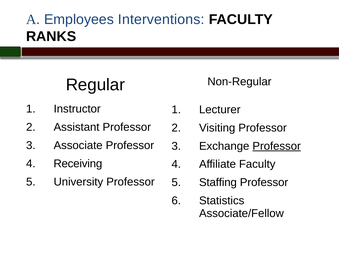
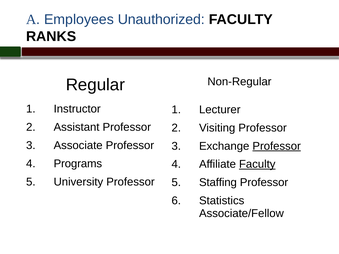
Interventions: Interventions -> Unauthorized (161, 20)
Receiving: Receiving -> Programs (78, 164)
Faculty underline: none -> present (257, 164)
